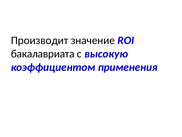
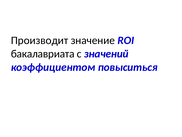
высокую: высокую -> значений (106, 54)
применения: применения -> повыситься (128, 67)
